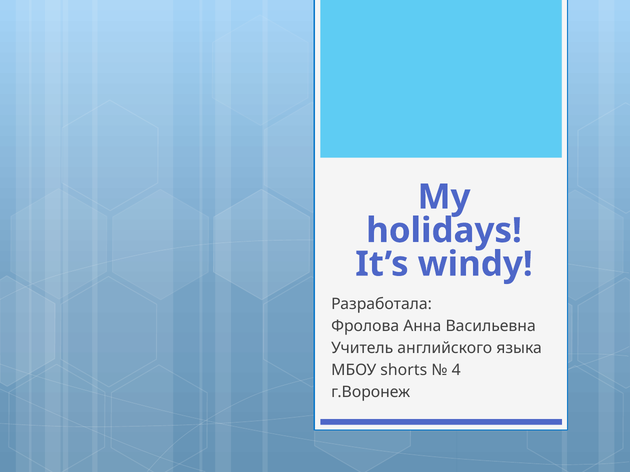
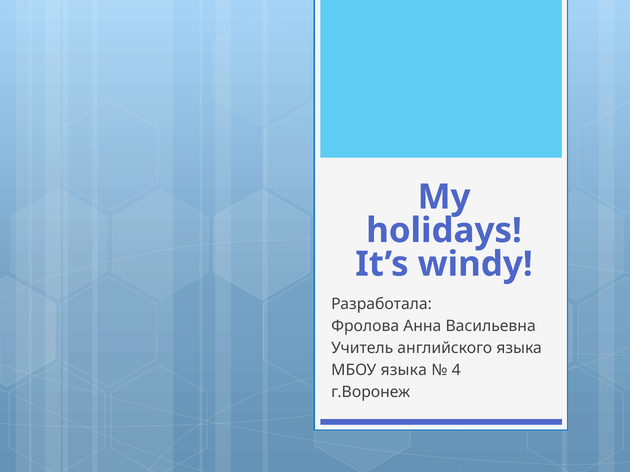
МБОУ shorts: shorts -> языка (404, 371)
